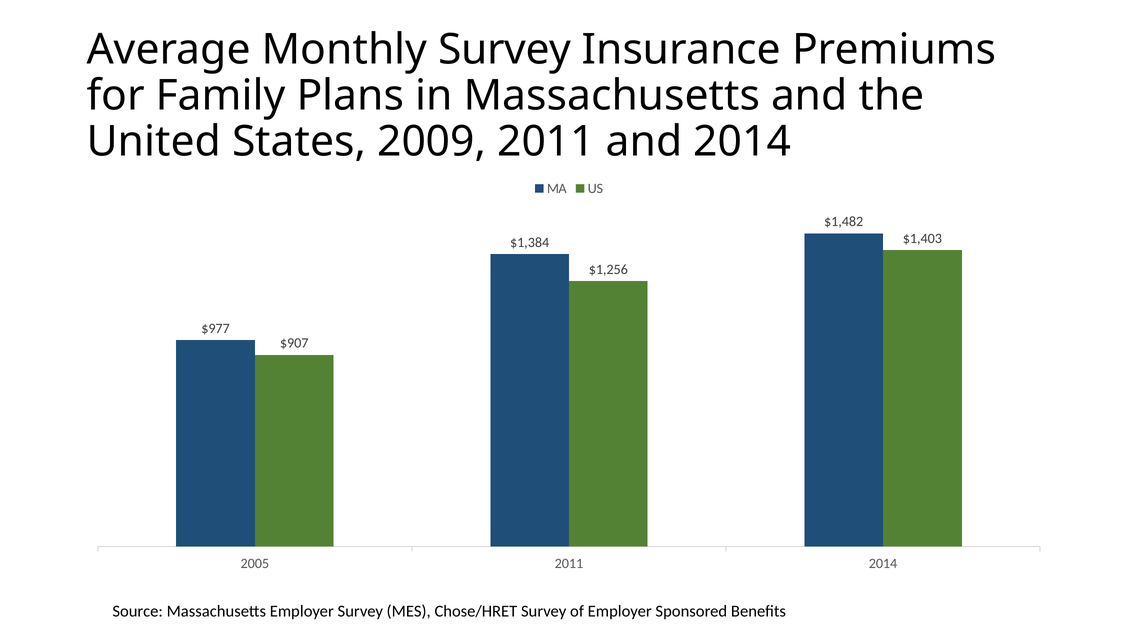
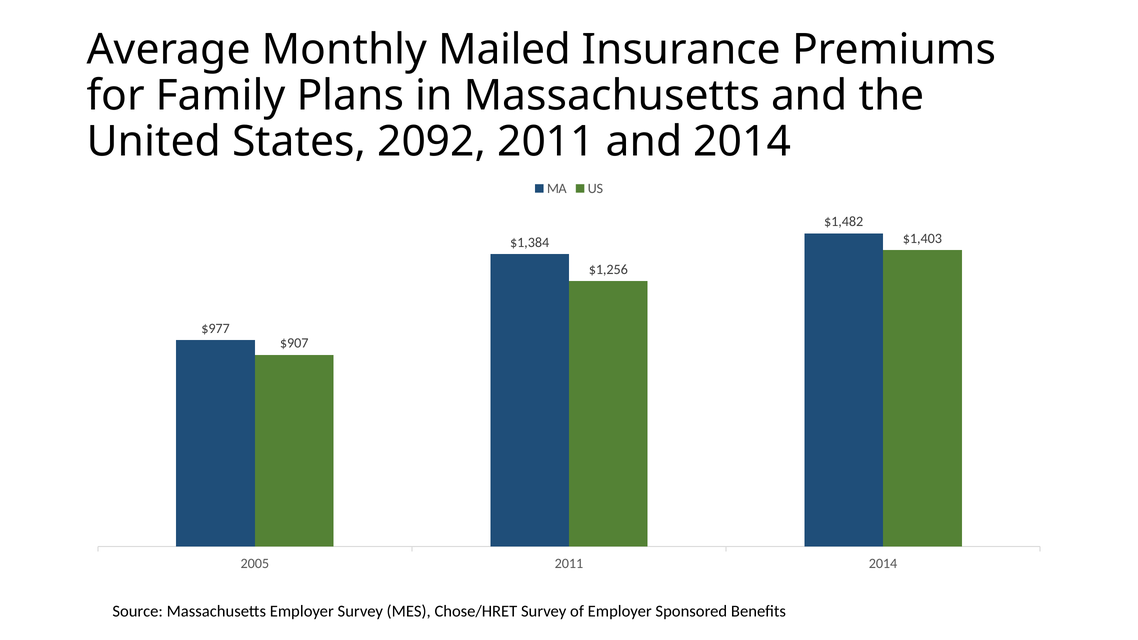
Monthly Survey: Survey -> Mailed (505, 50)
2009: 2009 -> 2092 (432, 142)
